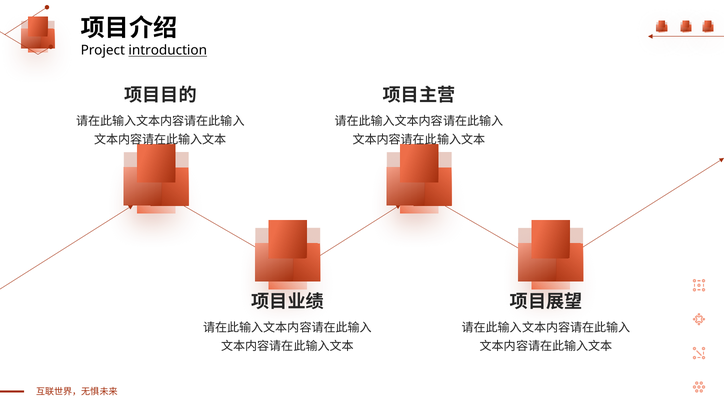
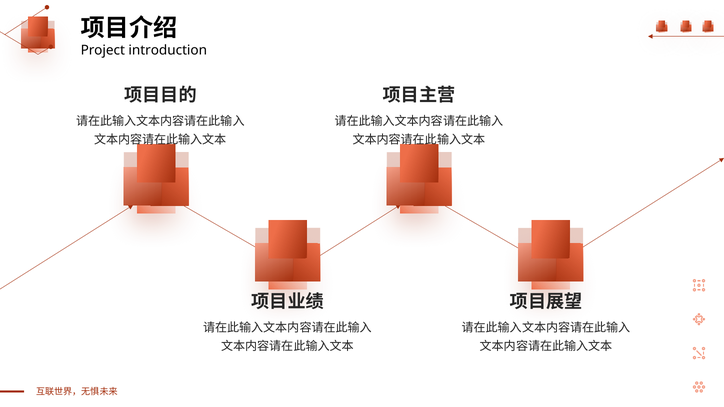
introduction underline: present -> none (168, 50)
